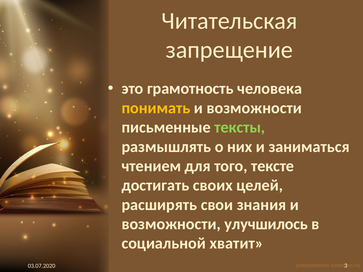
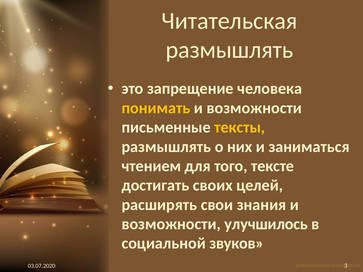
запрещение: запрещение -> размышлять (229, 50)
грамотность: грамотность -> запрещение (190, 89)
тексты colour: light green -> yellow (240, 127)
хватит: хватит -> звуков (237, 244)
